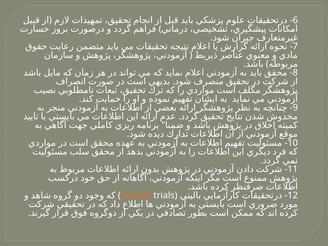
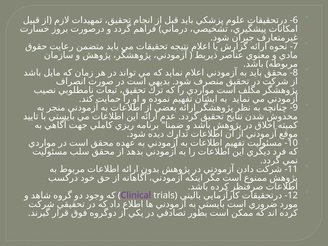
Clinical colour: orange -> purple (136, 195)
